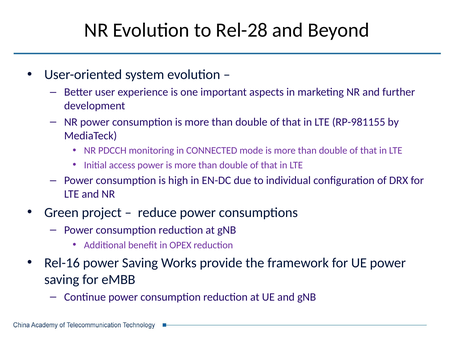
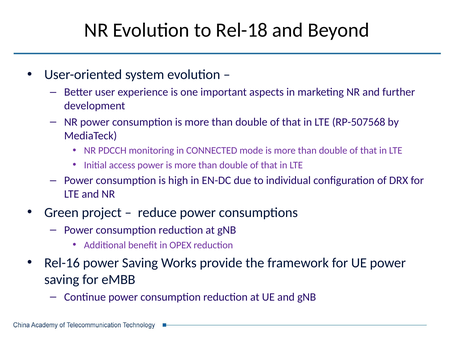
Rel-28: Rel-28 -> Rel-18 (242, 30)
RP-981155: RP-981155 -> RP-507568 (359, 122)
